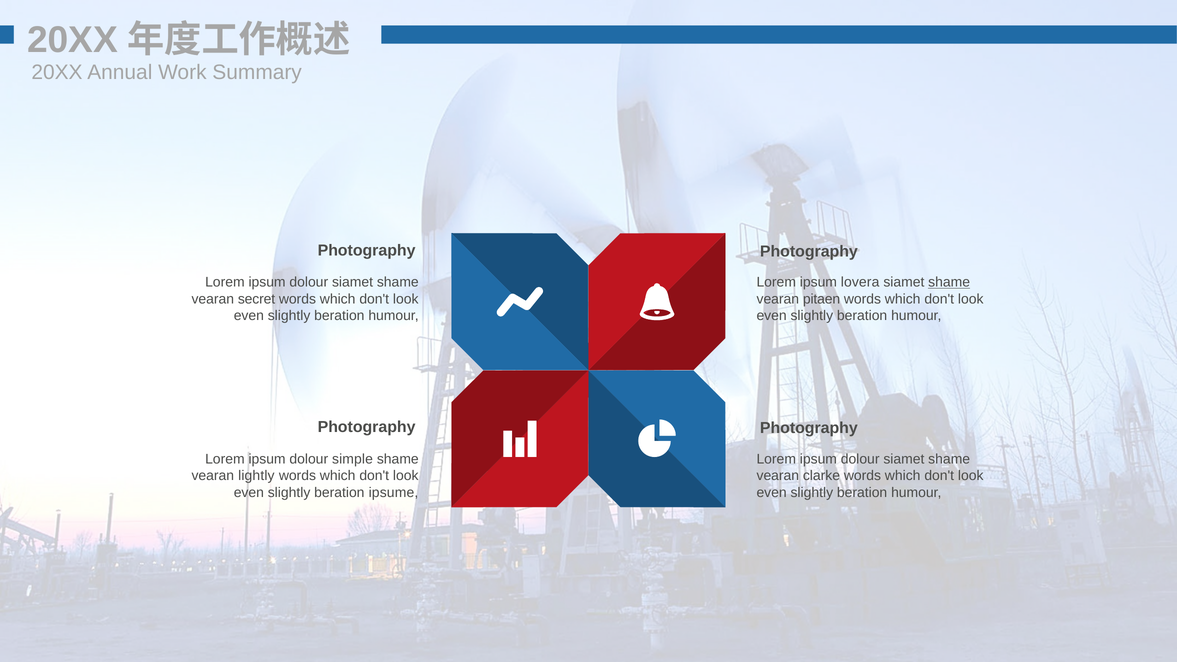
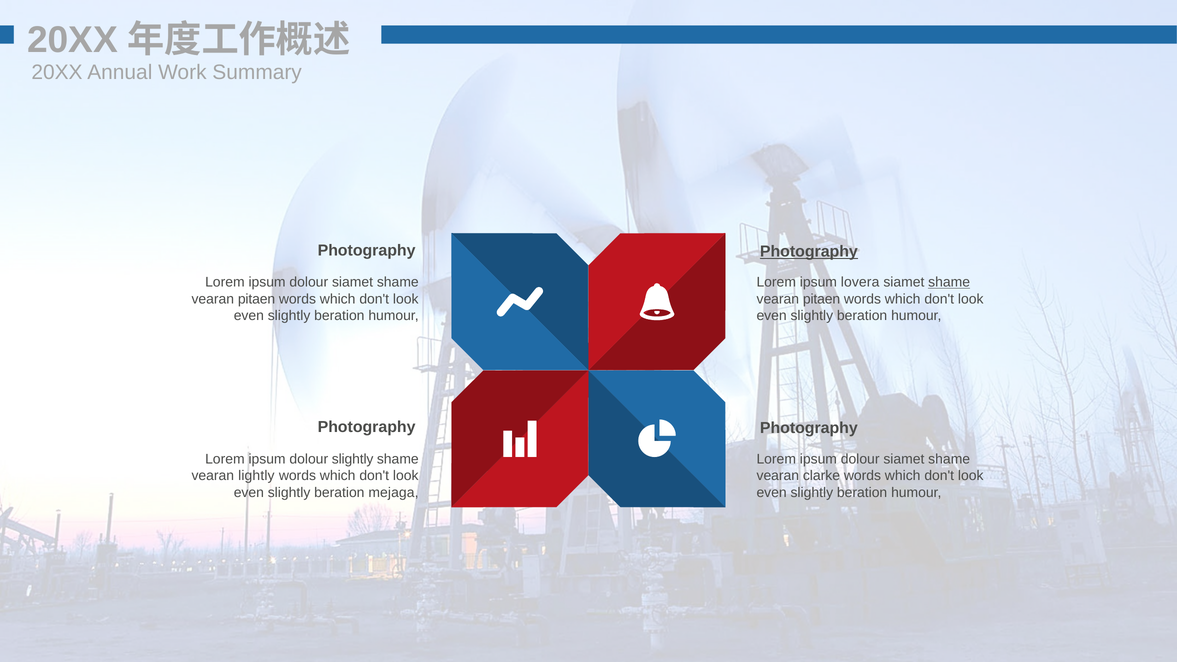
Photography underline: none -> present (809, 252)
secret: secret -> pitaen (257, 299)
dolour simple: simple -> slightly (353, 459)
ipsume: ipsume -> mejaga (393, 492)
